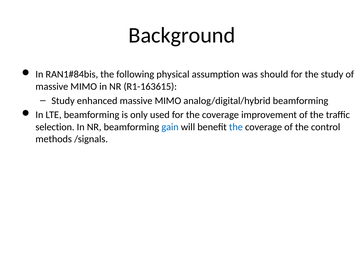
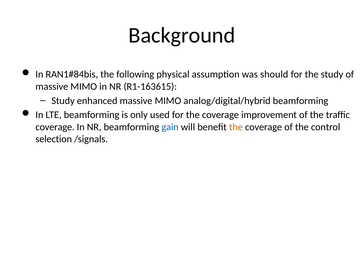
selection: selection -> coverage (55, 127)
the colour: blue -> orange (236, 127)
methods: methods -> selection (54, 139)
